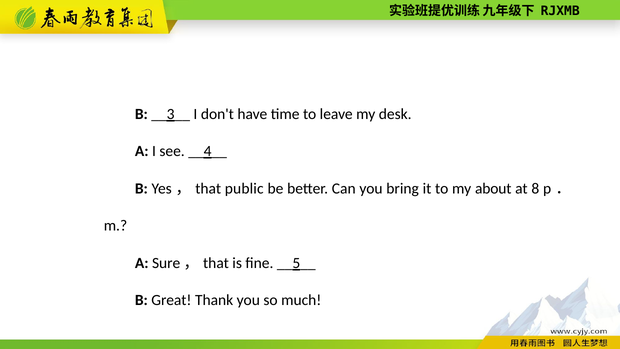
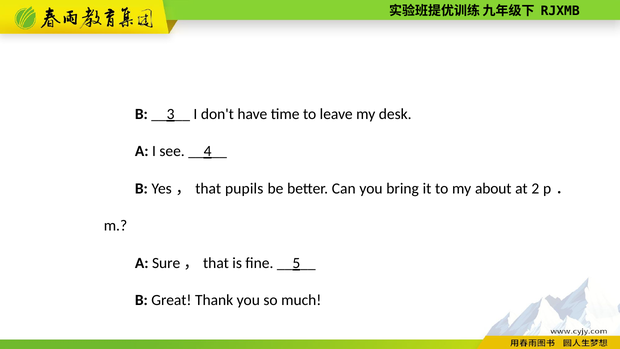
public: public -> pupils (244, 188)
8: 8 -> 2 (535, 188)
